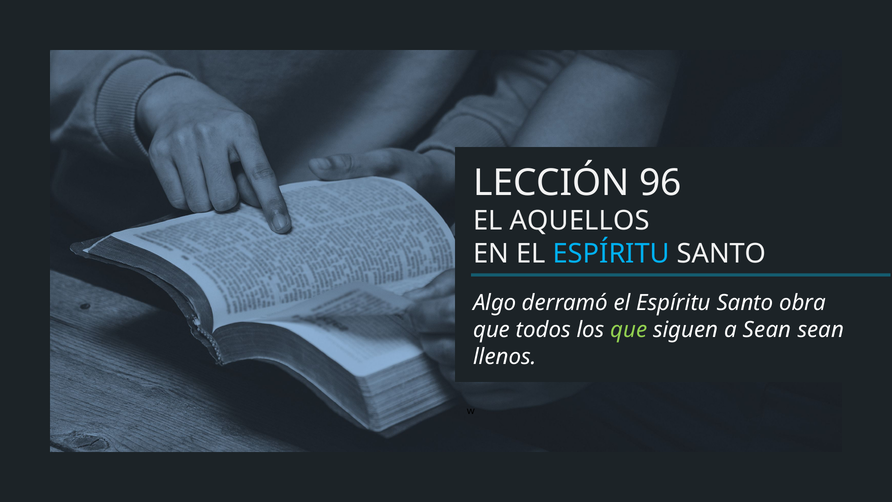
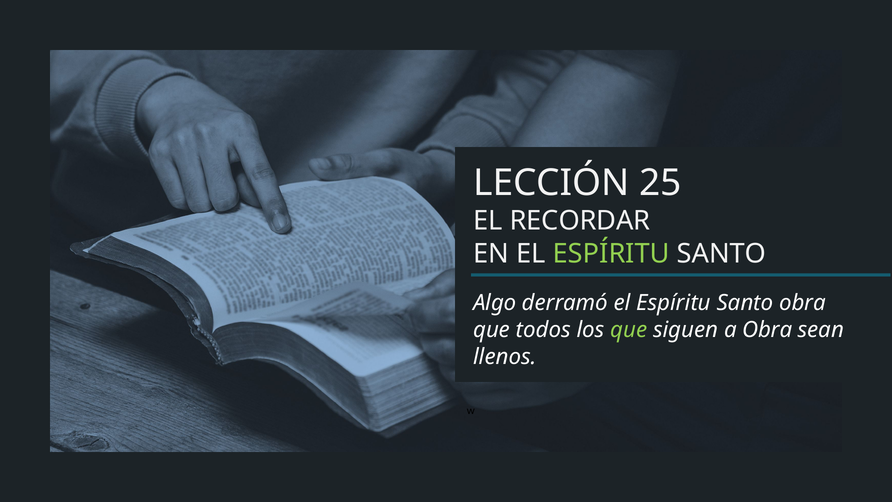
96: 96 -> 25 (660, 183)
AQUELLOS: AQUELLOS -> RECORDAR (580, 221)
ESPÍRITU colour: light blue -> light green (611, 253)
a Sean: Sean -> Obra (767, 330)
